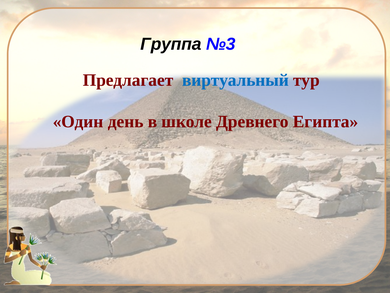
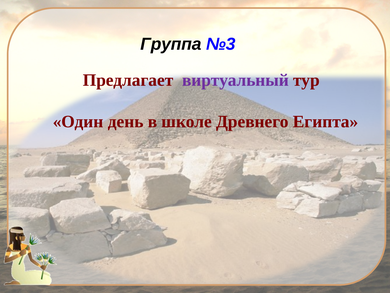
виртуальный colour: blue -> purple (235, 80)
